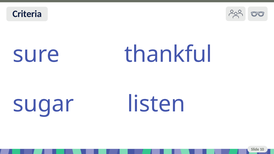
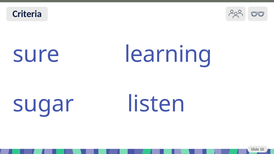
thankful: thankful -> learning (168, 54)
